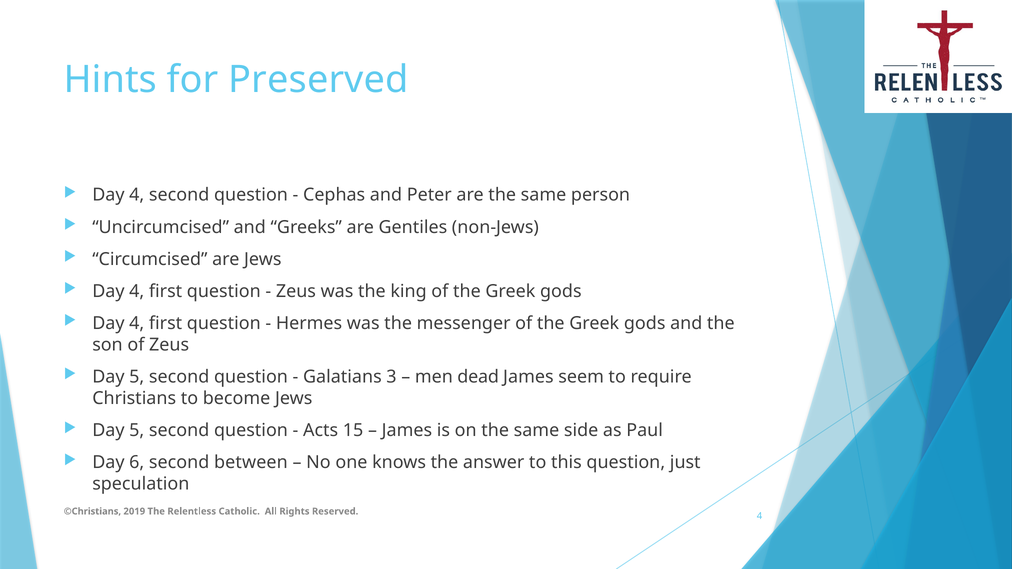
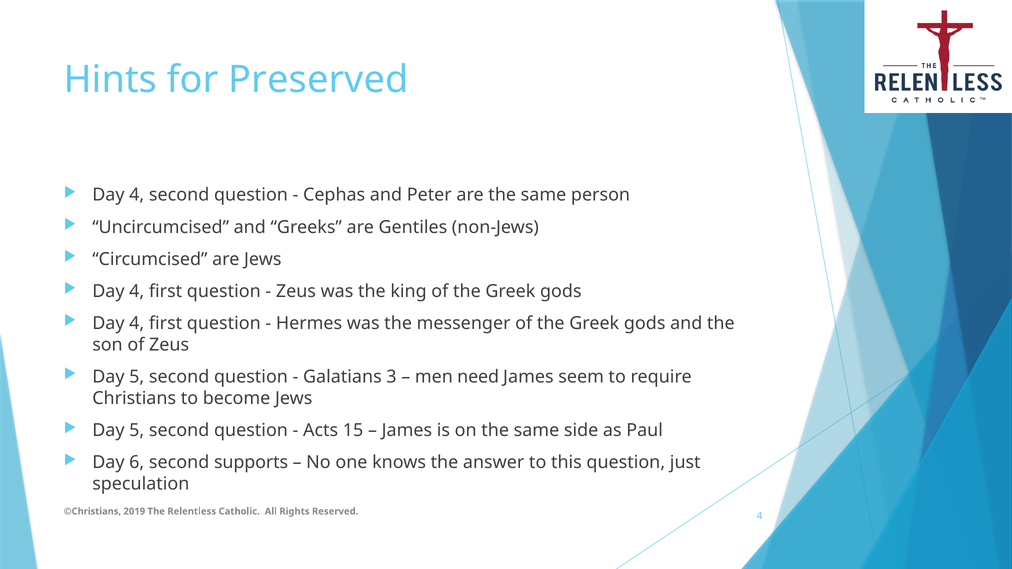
dead: dead -> need (478, 377)
between: between -> supports (251, 463)
